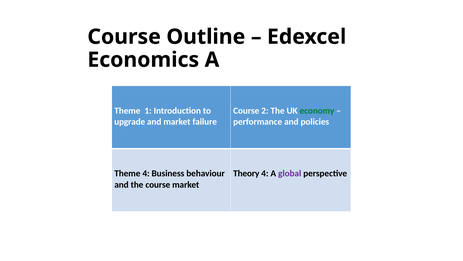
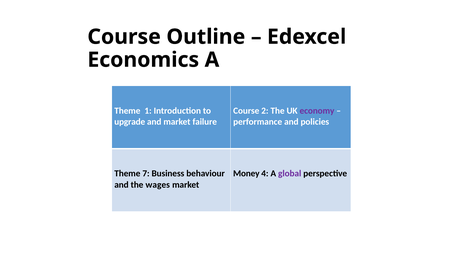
economy colour: green -> purple (317, 111)
Theme 4: 4 -> 7 (146, 173)
Theory: Theory -> Money (246, 173)
the course: course -> wages (158, 184)
